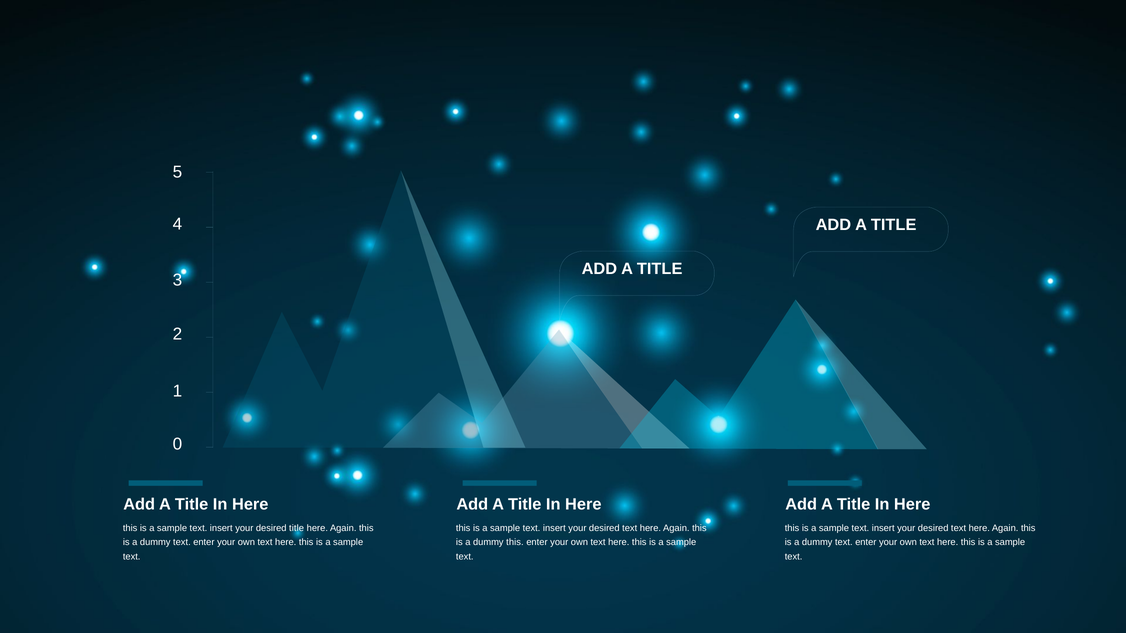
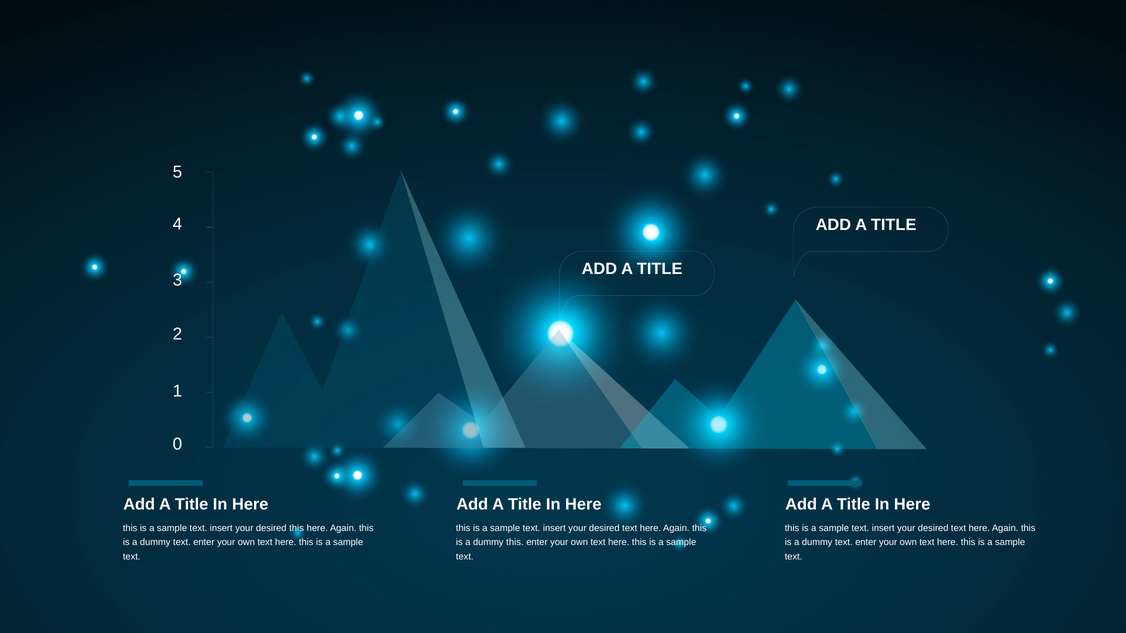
desired title: title -> this (297, 529)
